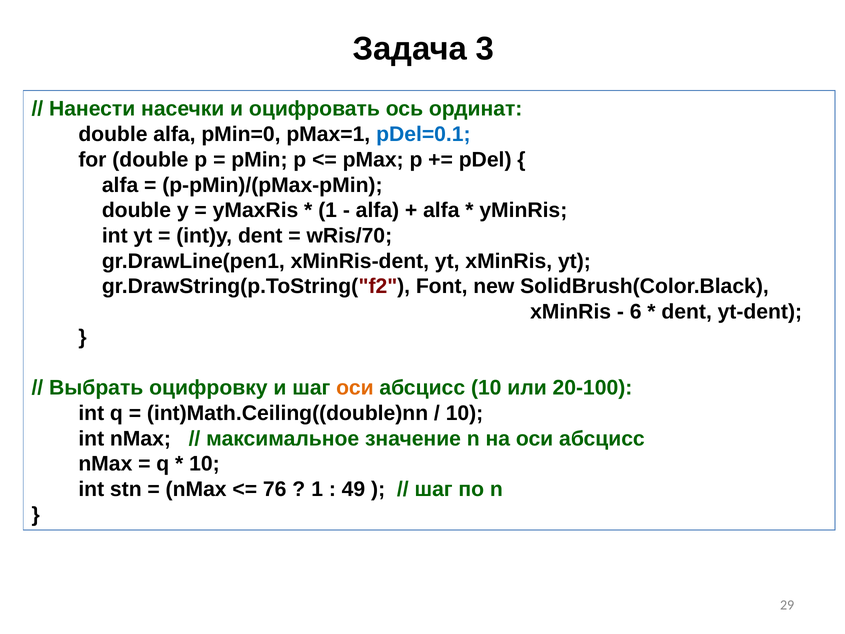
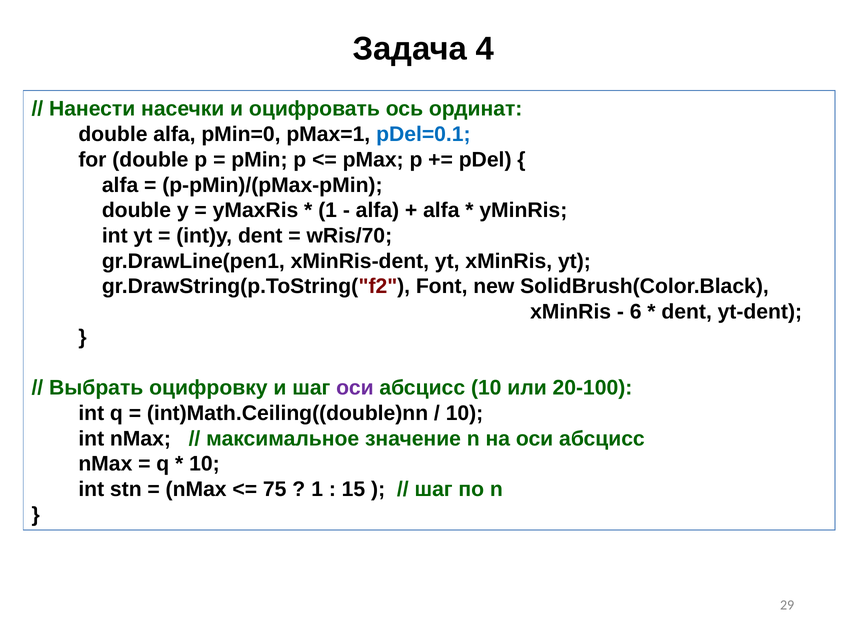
3: 3 -> 4 (485, 49)
оси colour: orange -> purple (355, 388)
76: 76 -> 75 (275, 489)
49: 49 -> 15 (353, 489)
